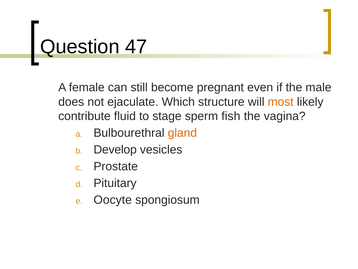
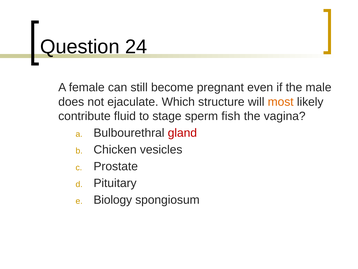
47: 47 -> 24 (136, 47)
gland colour: orange -> red (182, 133)
Develop: Develop -> Chicken (115, 149)
Oocyte: Oocyte -> Biology (113, 200)
